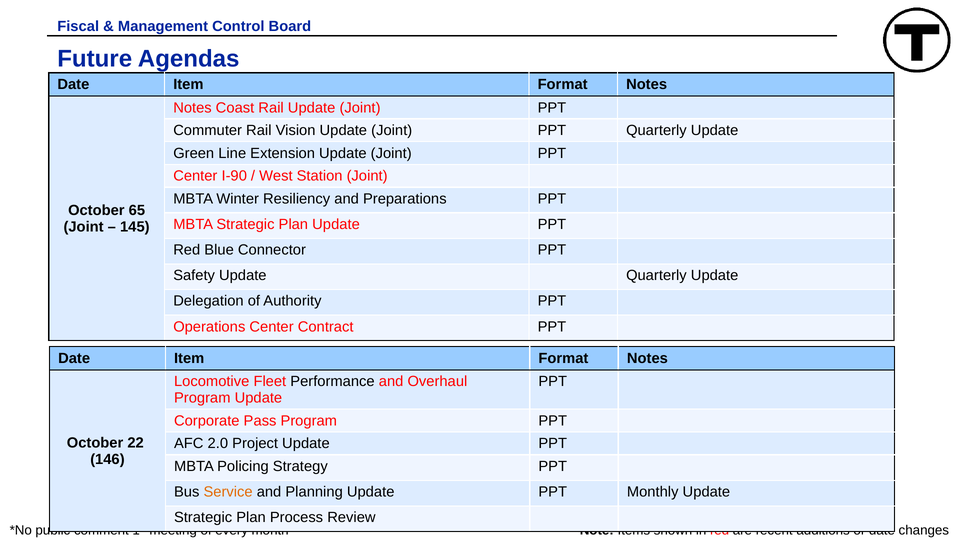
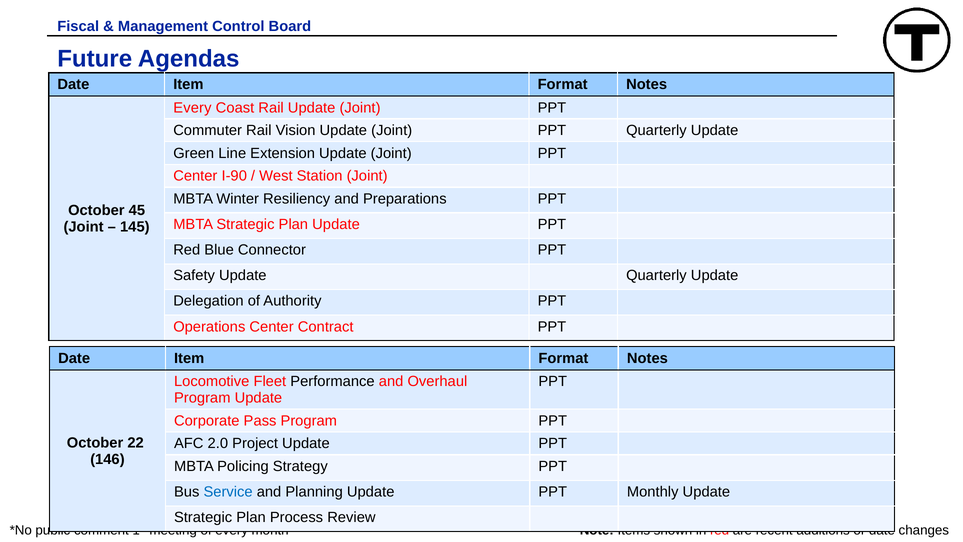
Notes: Notes -> Every (192, 108)
65: 65 -> 45 (137, 210)
Service colour: orange -> blue (228, 492)
